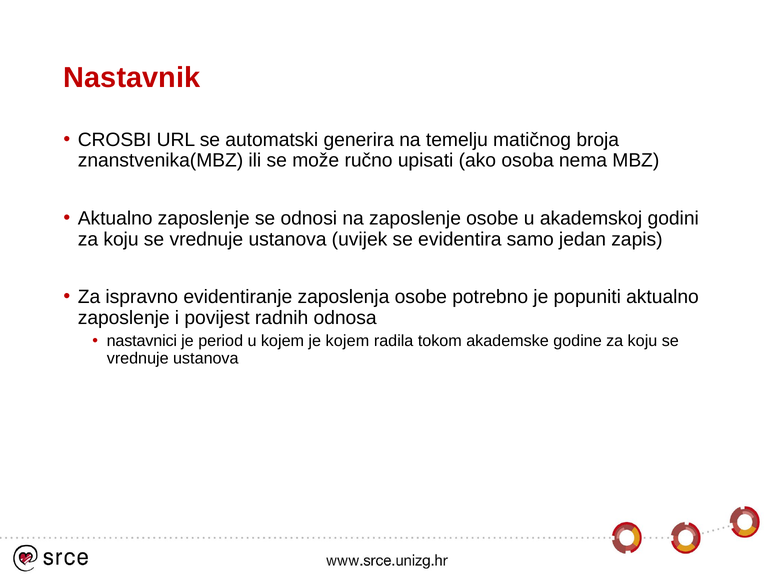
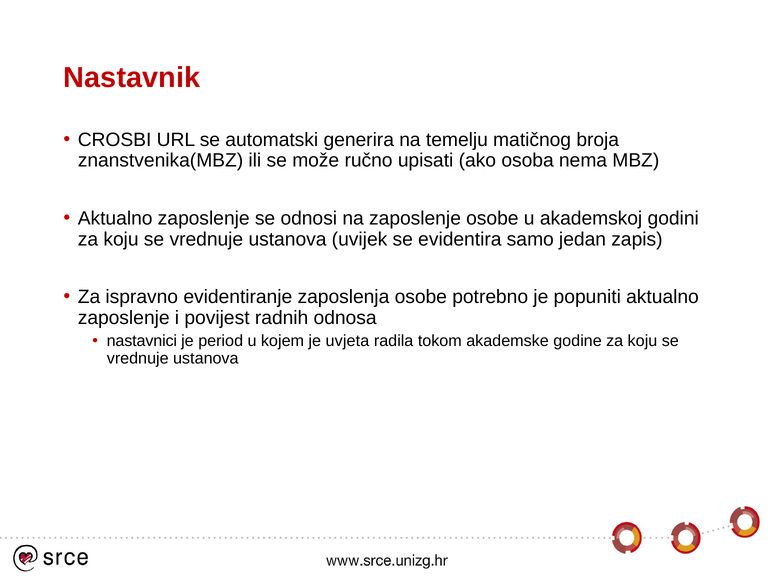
je kojem: kojem -> uvjeta (347, 341)
